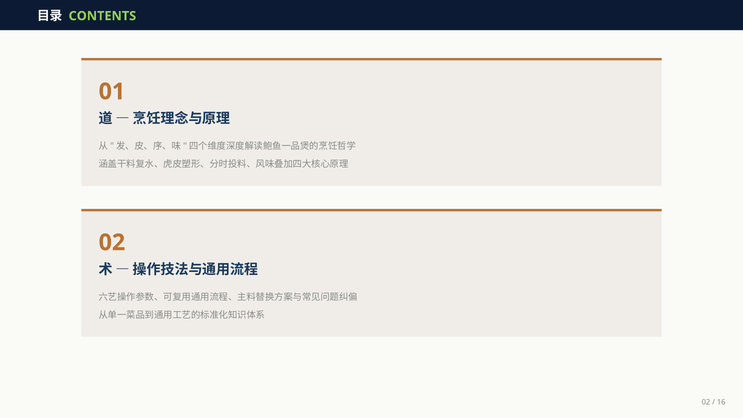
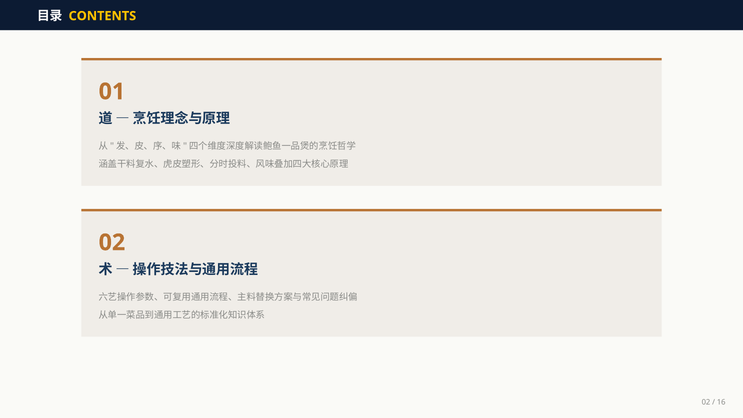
CONTENTS colour: light green -> yellow (102, 16)
